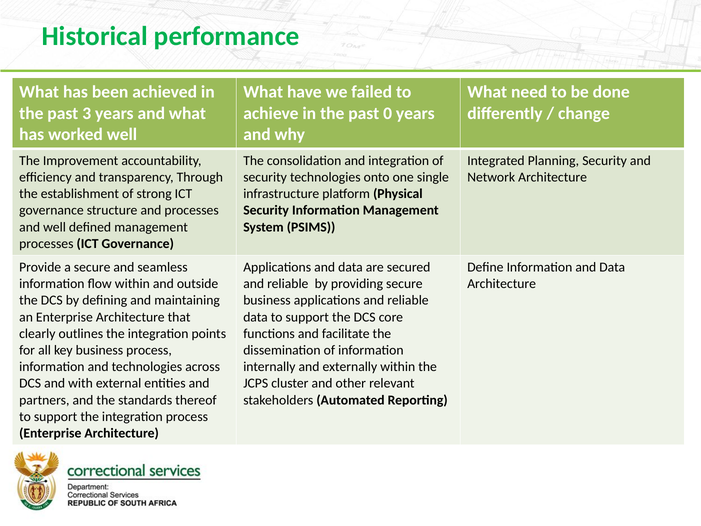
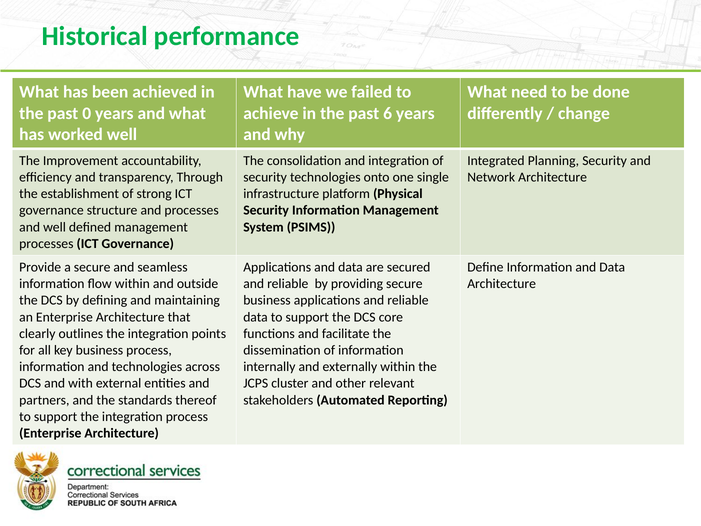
3: 3 -> 0 (87, 113)
0: 0 -> 6 (388, 113)
